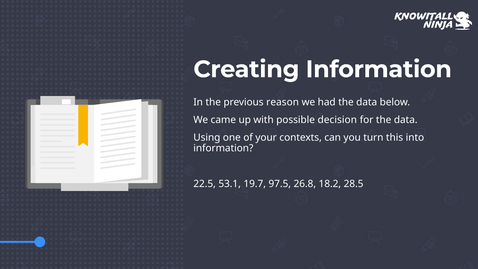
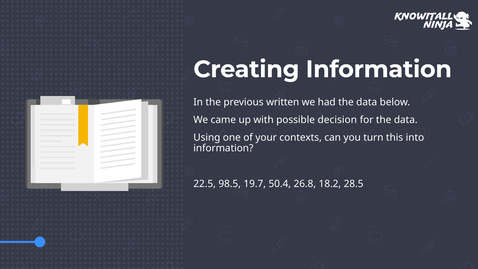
reason: reason -> written (283, 102)
53.1: 53.1 -> 98.5 (230, 184)
97.5: 97.5 -> 50.4 (280, 184)
